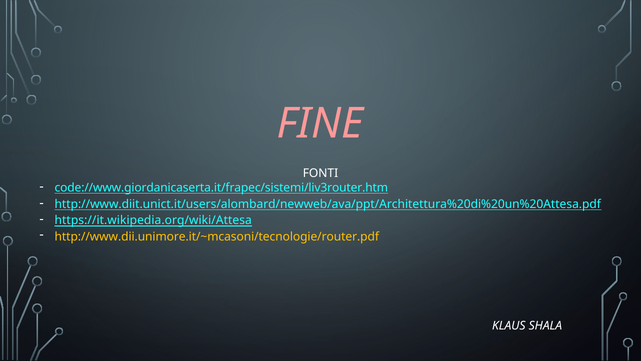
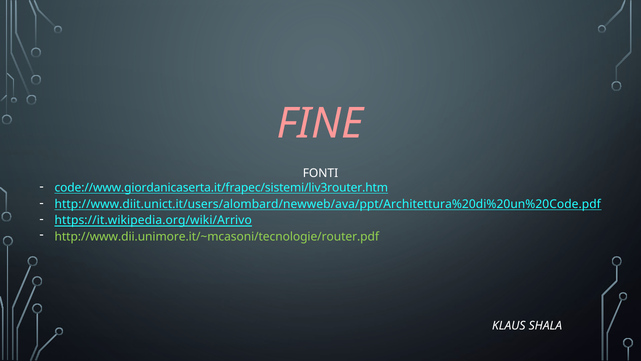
http://www.diit.unict.it/users/alombard/newweb/ava/ppt/Architettura%20di%20un%20Attesa.pdf: http://www.diit.unict.it/users/alombard/newweb/ava/ppt/Architettura%20di%20un%20Attesa.pdf -> http://www.diit.unict.it/users/alombard/newweb/ava/ppt/Architettura%20di%20un%20Code.pdf (328, 204)
https://it.wikipedia.org/wiki/Attesa: https://it.wikipedia.org/wiki/Attesa -> https://it.wikipedia.org/wiki/Arrivo (153, 220)
http://www.dii.unimore.it/~mcasoni/tecnologie/router.pdf colour: yellow -> light green (217, 237)
